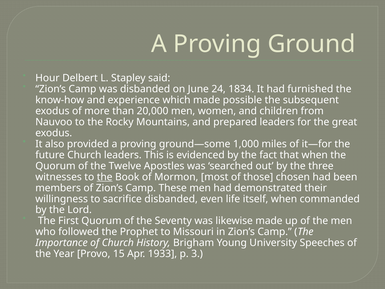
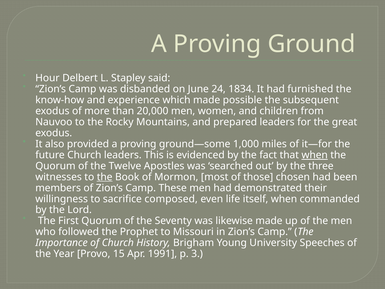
when underline: none -> present (315, 155)
sacrifice disbanded: disbanded -> composed (171, 199)
1933: 1933 -> 1991 (162, 254)
